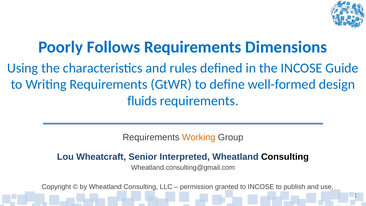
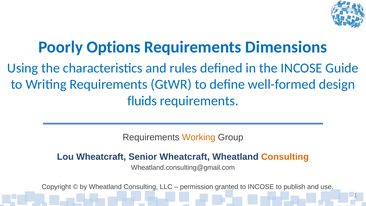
Follows: Follows -> Options (114, 47)
Senior Interpreted: Interpreted -> Wheatcraft (185, 157)
Consulting colour: black -> orange (285, 157)
